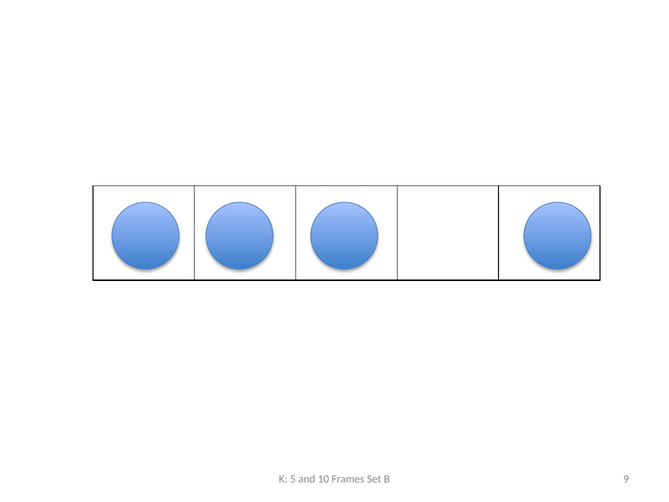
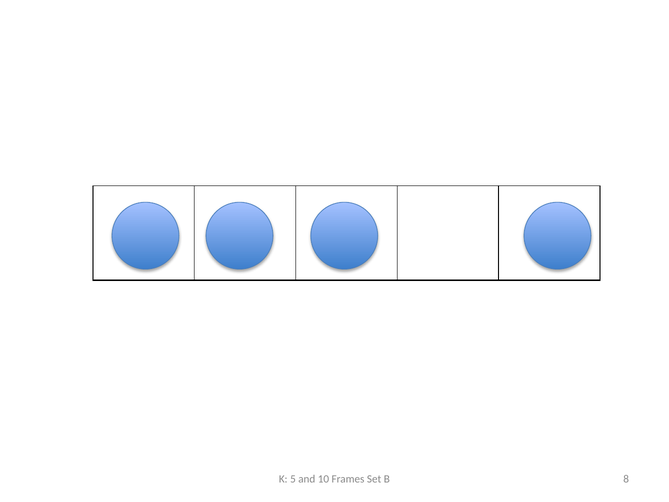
9: 9 -> 8 (626, 479)
